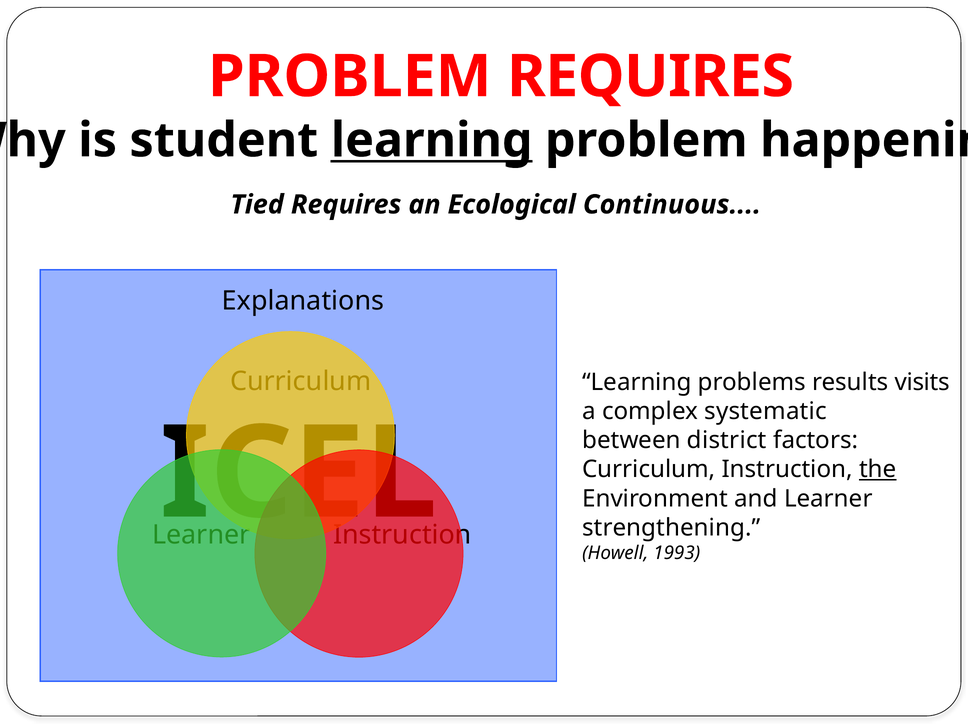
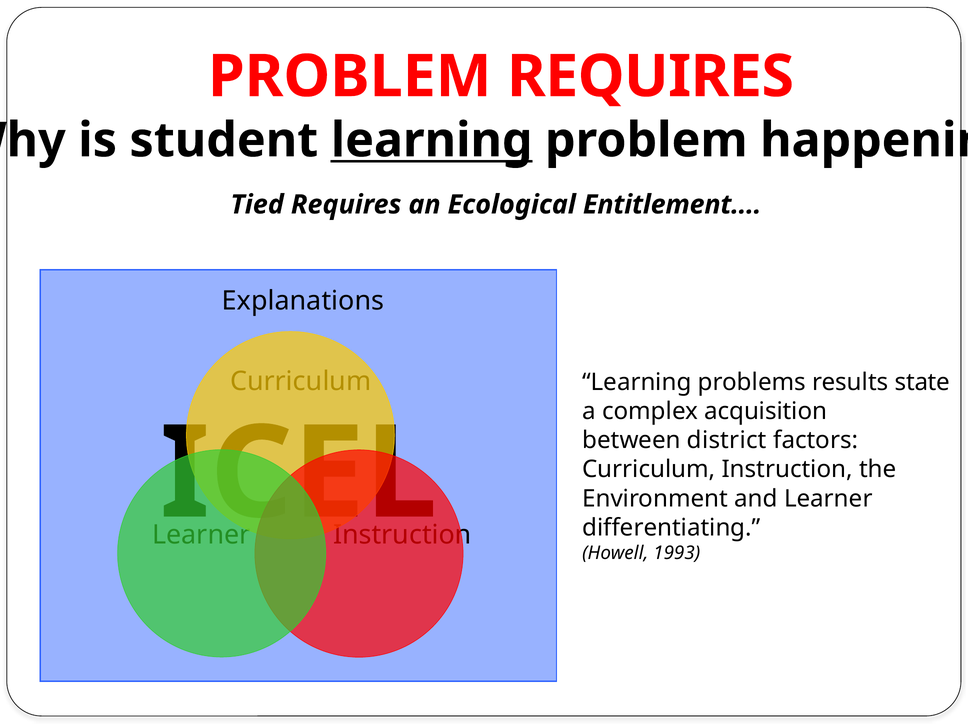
Continuous: Continuous -> Entitlement (672, 205)
visits: visits -> state (922, 382)
systematic: systematic -> acquisition (766, 411)
the underline: present -> none (878, 469)
strengthening: strengthening -> differentiating (671, 528)
